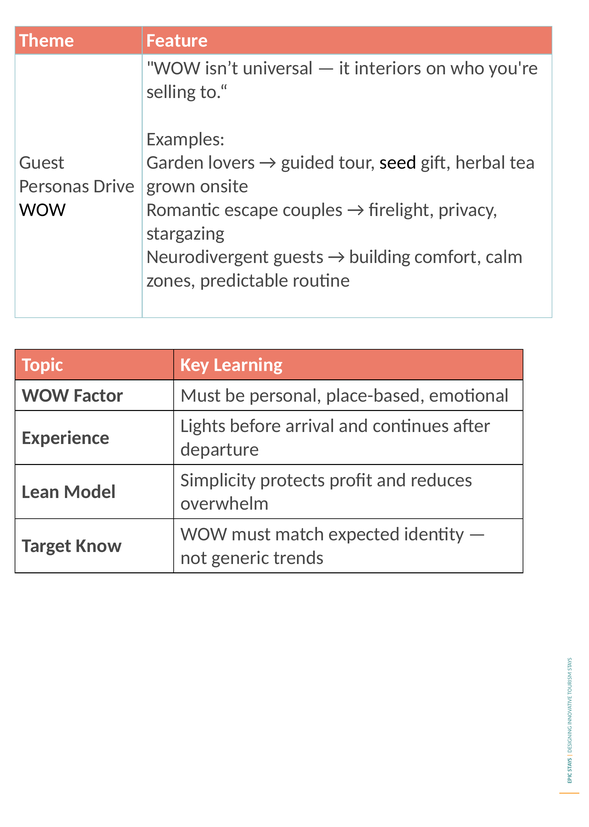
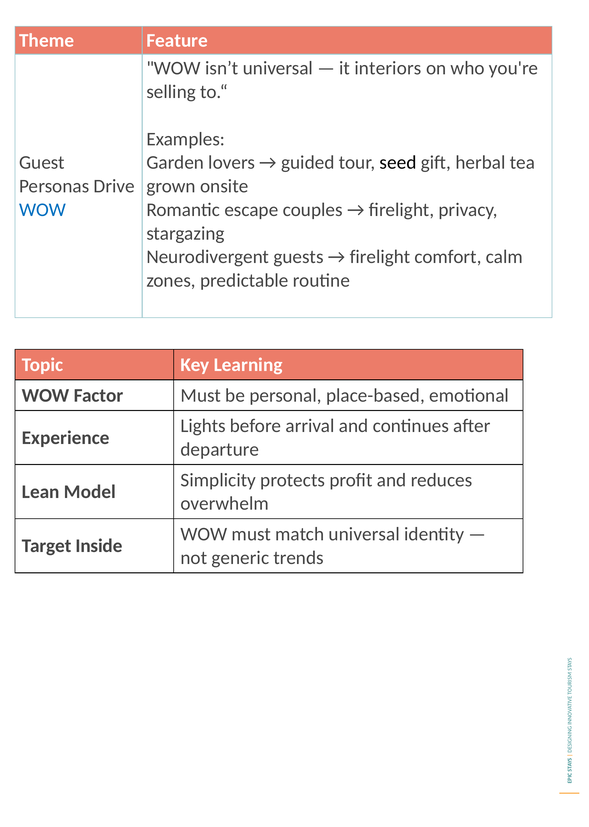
WOW colour: black -> blue (43, 210)
building: building -> firelight (380, 257)
match expected: expected -> universal (364, 534)
Know: Know -> Inside (99, 545)
